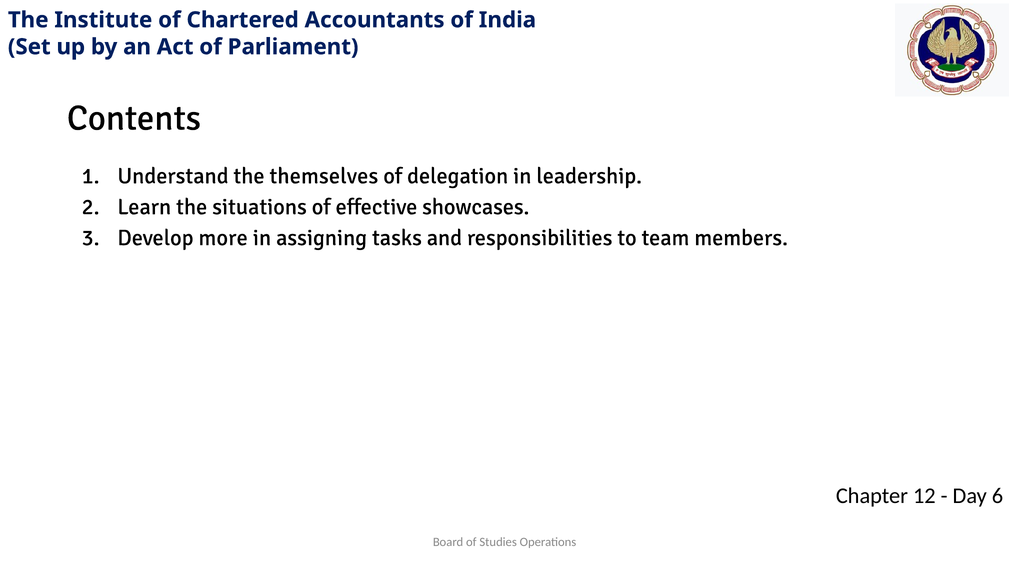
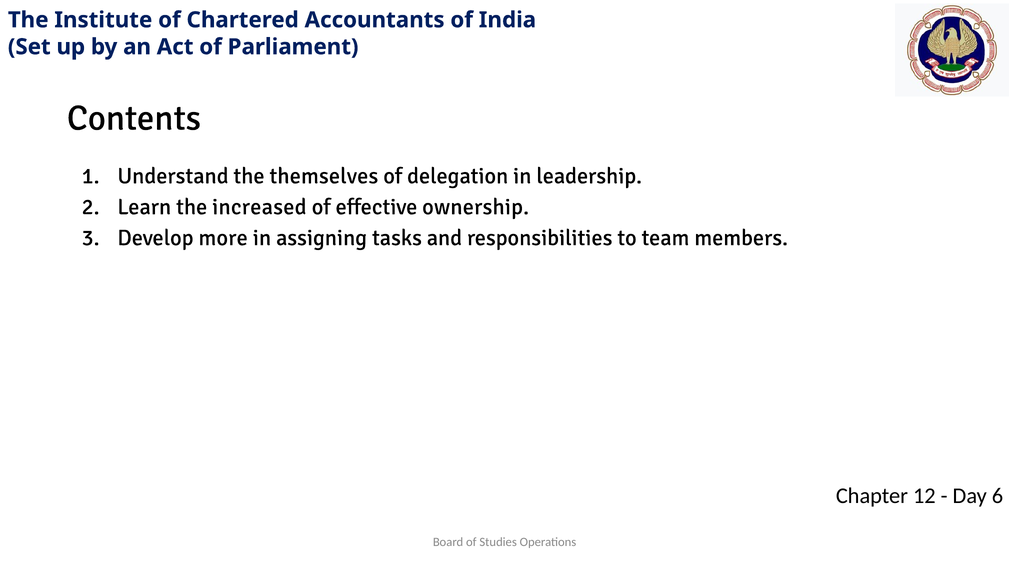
situations: situations -> increased (259, 207)
showcases: showcases -> ownership (476, 207)
